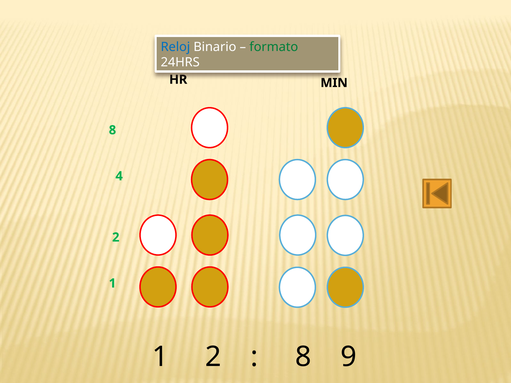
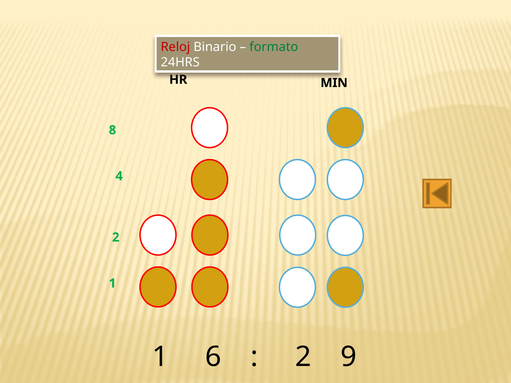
Reloj colour: blue -> red (175, 47)
1 2: 2 -> 6 (213, 357)
8: 8 -> 2 (303, 357)
